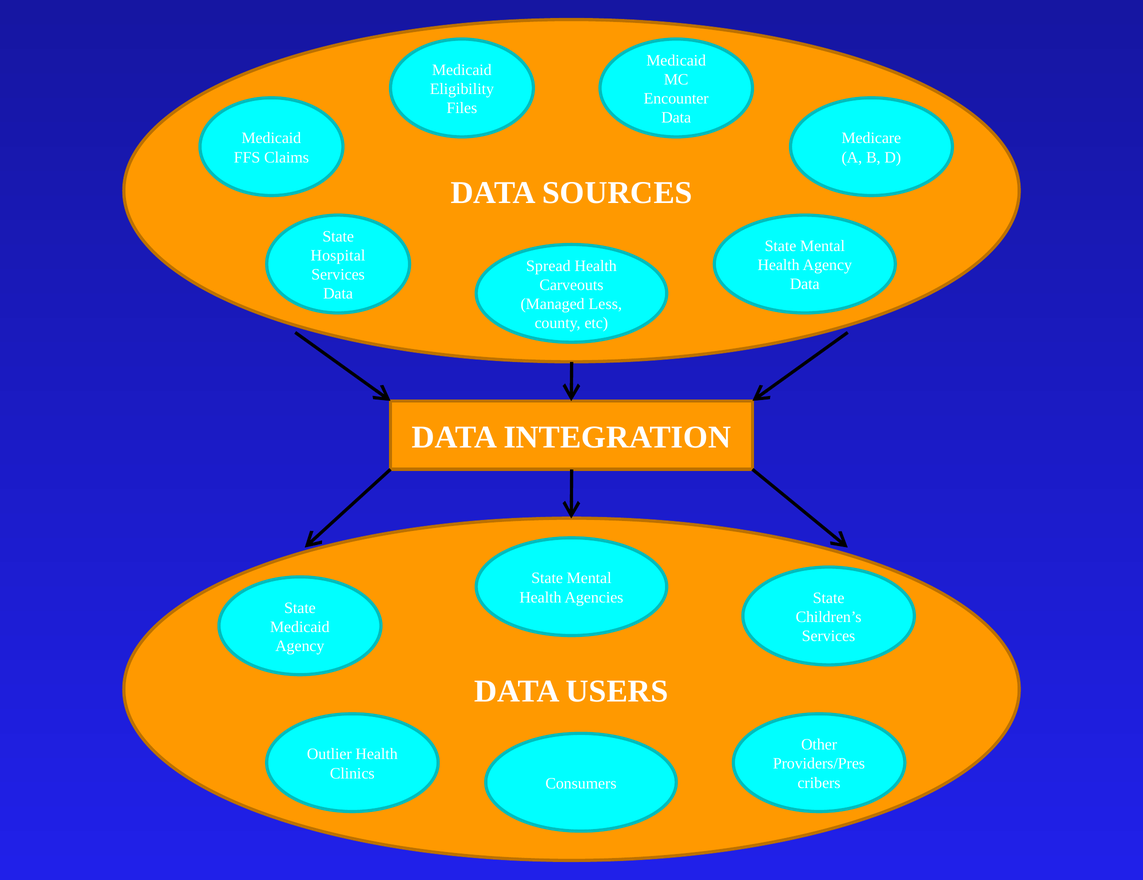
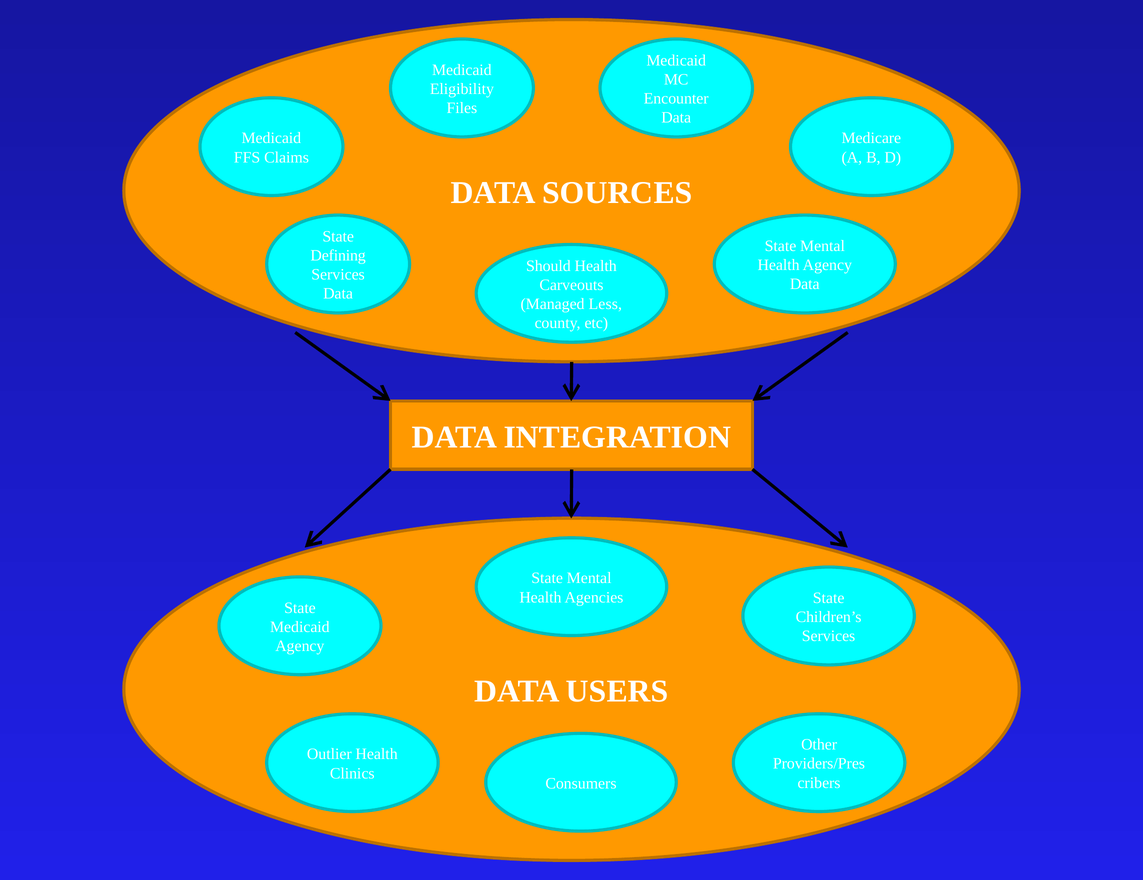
Hospital: Hospital -> Defining (338, 256)
Spread: Spread -> Should (548, 266)
